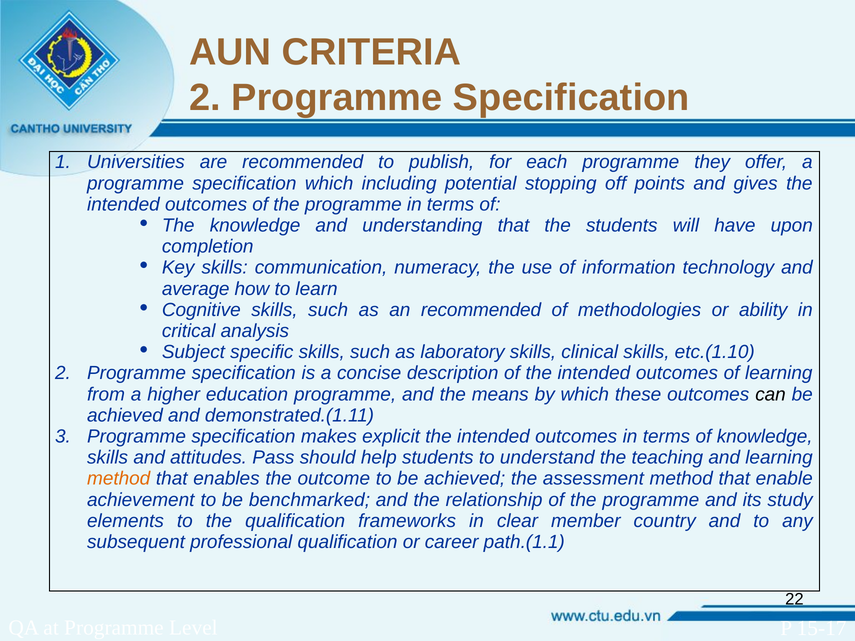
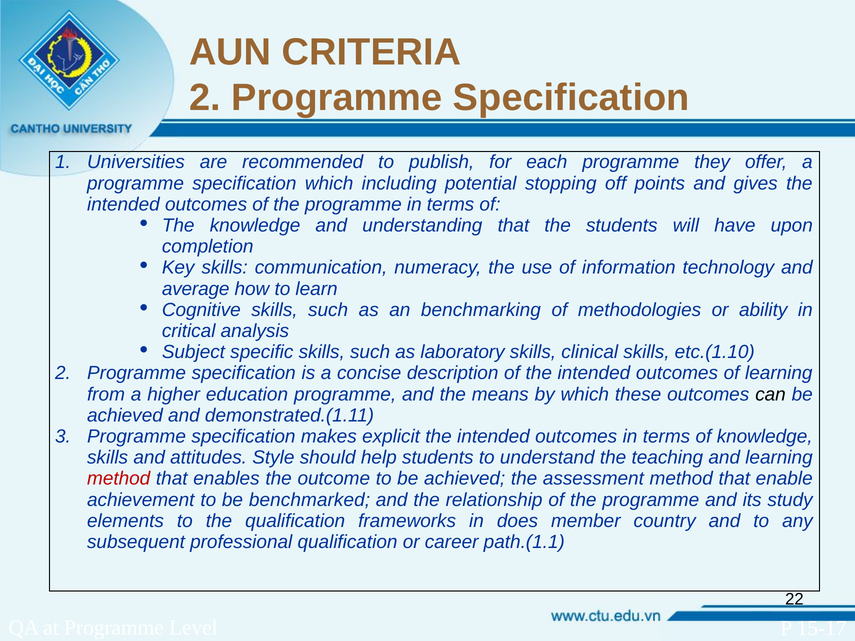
an recommended: recommended -> benchmarking (481, 310)
Pass: Pass -> Style (273, 458)
method colour: orange -> red (119, 479)
clear: clear -> does (518, 521)
